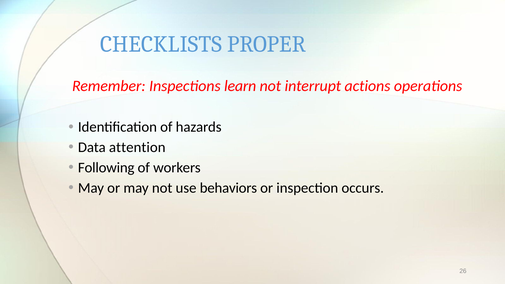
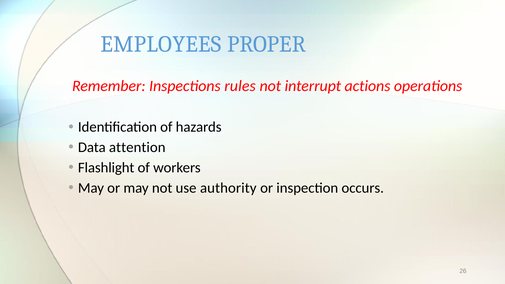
CHECKLISTS: CHECKLISTS -> EMPLOYEES (161, 44)
learn: learn -> rules (240, 86)
Following: Following -> Flashlight (106, 168)
behaviors: behaviors -> authority (228, 188)
